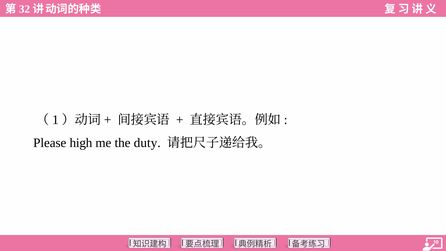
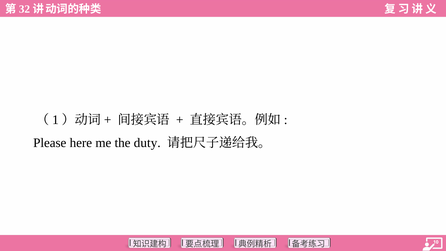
high: high -> here (81, 143)
